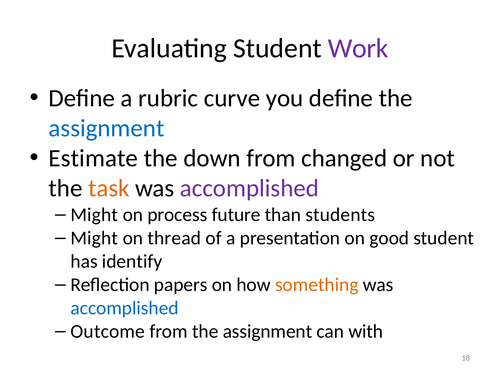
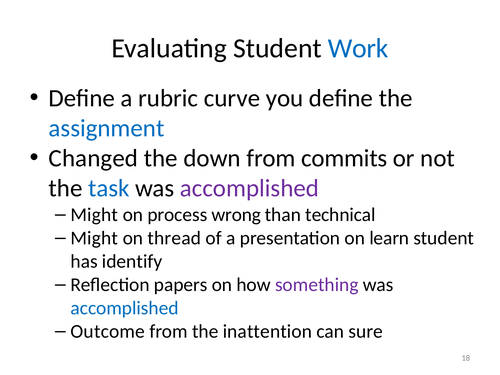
Work colour: purple -> blue (358, 48)
Estimate: Estimate -> Changed (93, 158)
changed: changed -> commits (344, 158)
task colour: orange -> blue (109, 188)
future: future -> wrong (236, 215)
students: students -> technical (340, 215)
good: good -> learn (389, 238)
something colour: orange -> purple (317, 285)
from the assignment: assignment -> inattention (267, 331)
with: with -> sure (366, 331)
